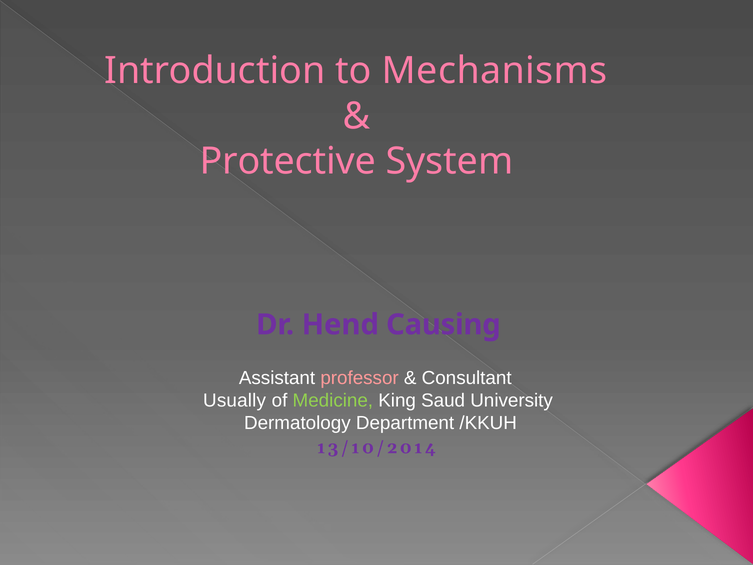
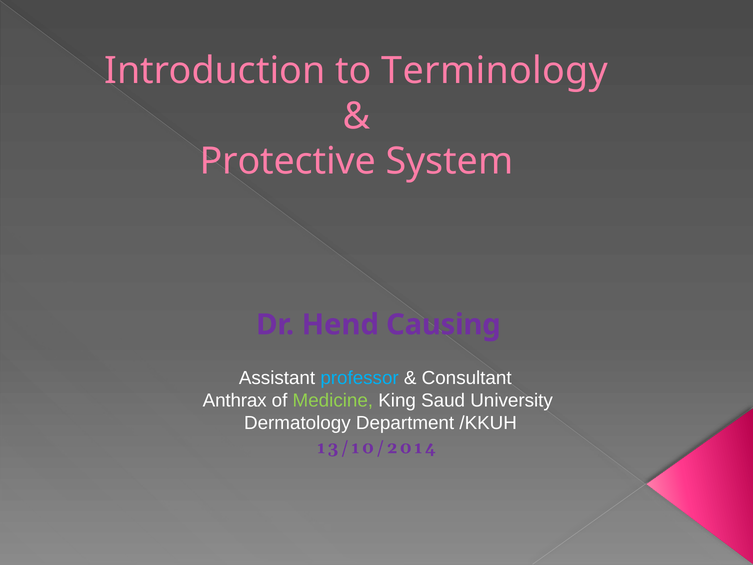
Mechanisms: Mechanisms -> Terminology (495, 71)
professor colour: pink -> light blue (360, 378)
Usually: Usually -> Anthrax (235, 400)
